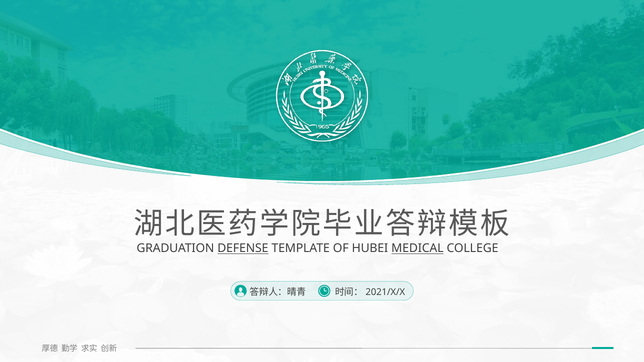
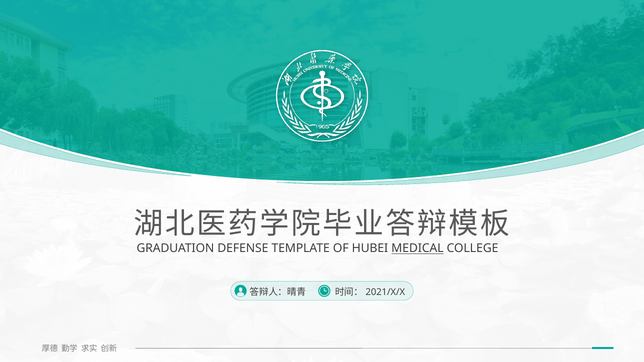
DEFENSE underline: present -> none (243, 249)
